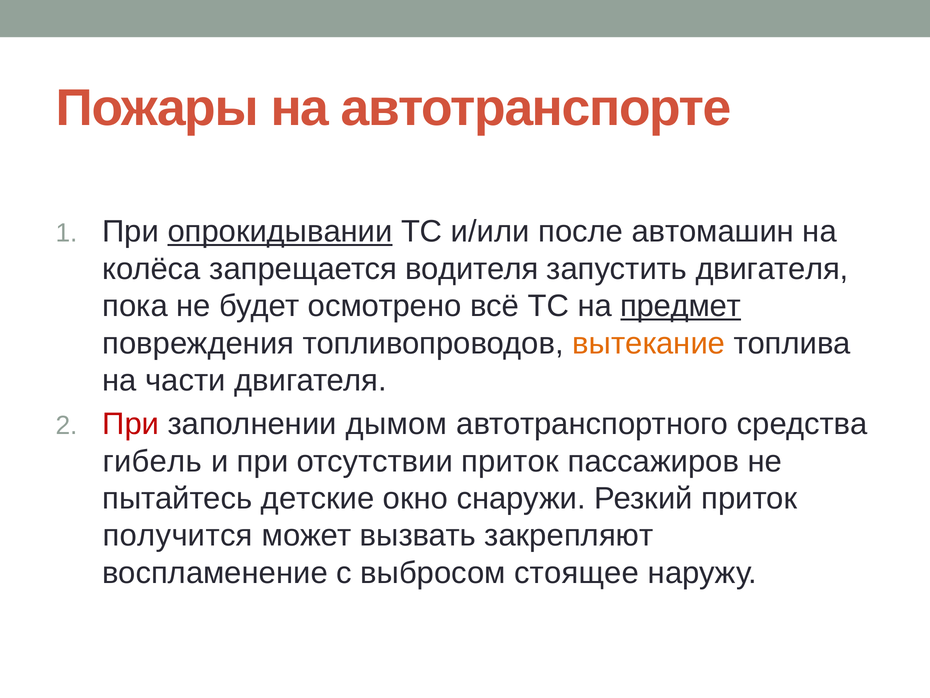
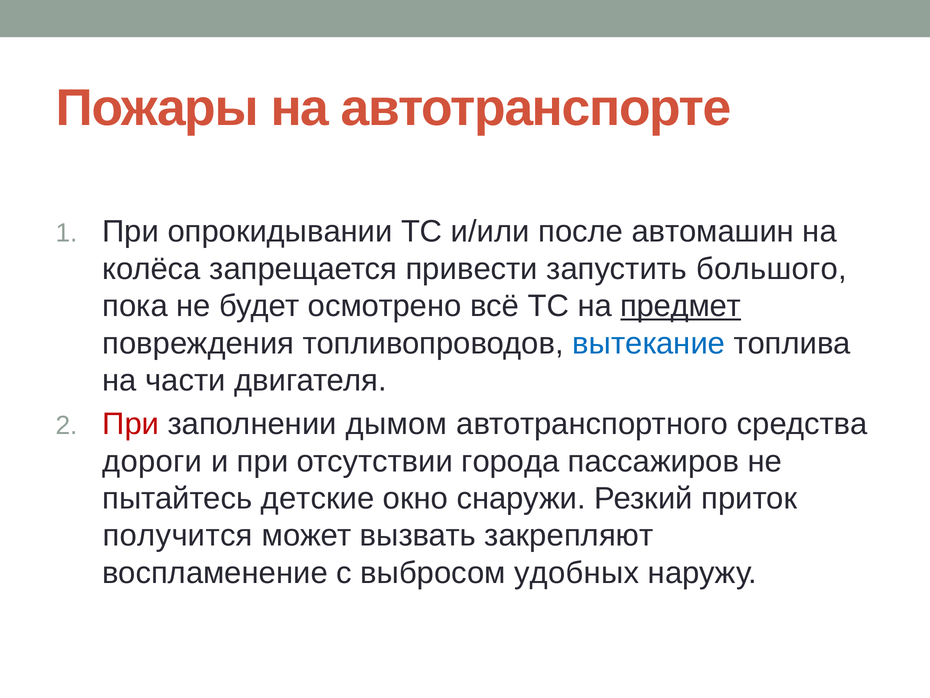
опрокидывании underline: present -> none (280, 232)
водителя: водителя -> привести (472, 269)
запустить двигателя: двигателя -> большого (772, 269)
вытекание colour: orange -> blue (649, 343)
гибель: гибель -> дороги (152, 461)
отсутствии приток: приток -> города (510, 461)
стоящее: стоящее -> удобных (577, 573)
